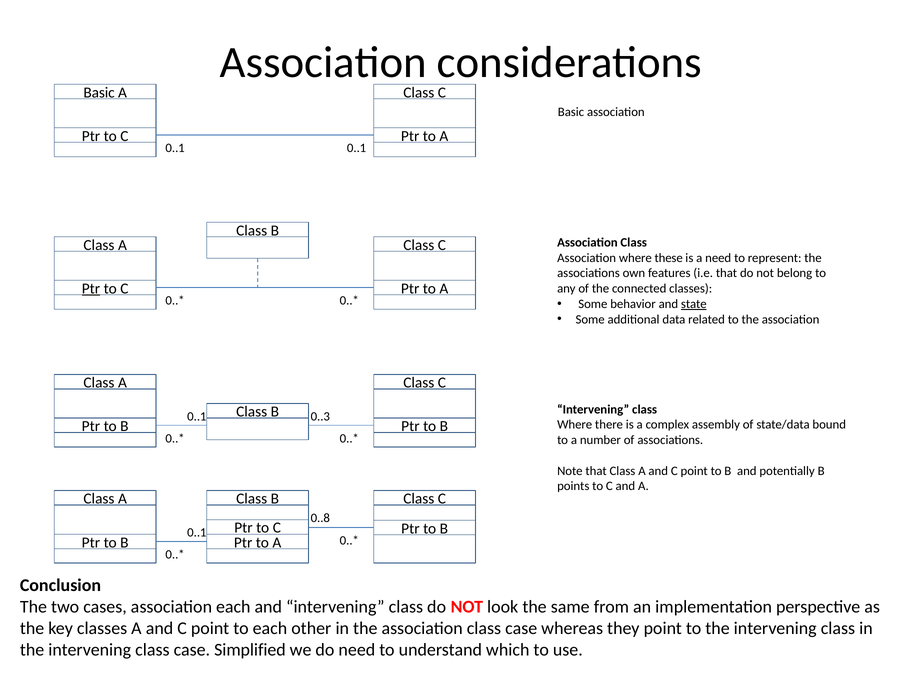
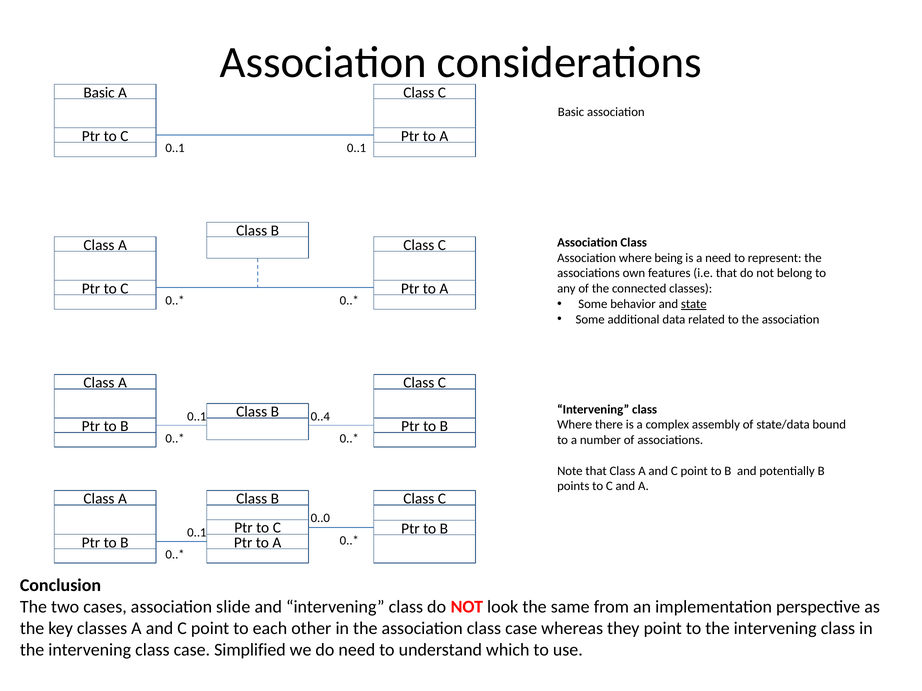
these: these -> being (669, 258)
Ptr underline: present -> none (91, 289)
0..3: 0..3 -> 0..4 (320, 417)
0..8: 0..8 -> 0..0 (320, 519)
association each: each -> slide (233, 607)
